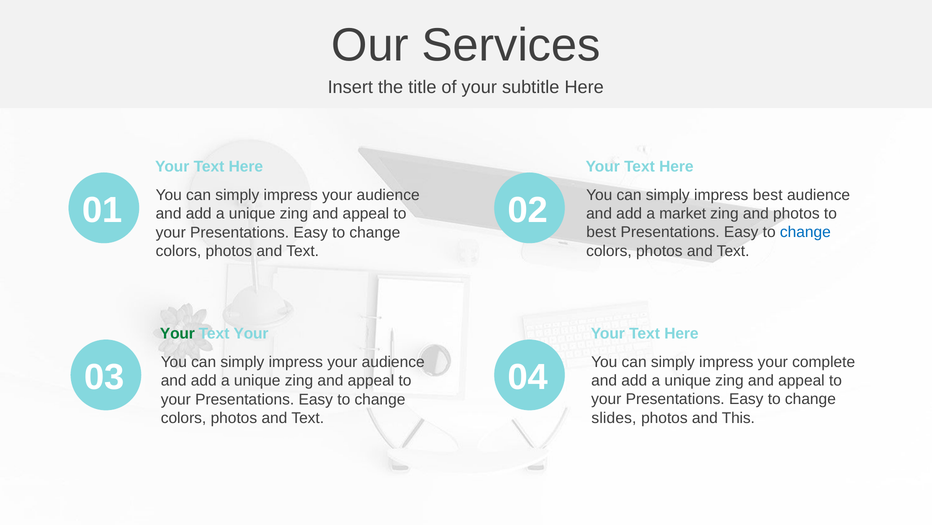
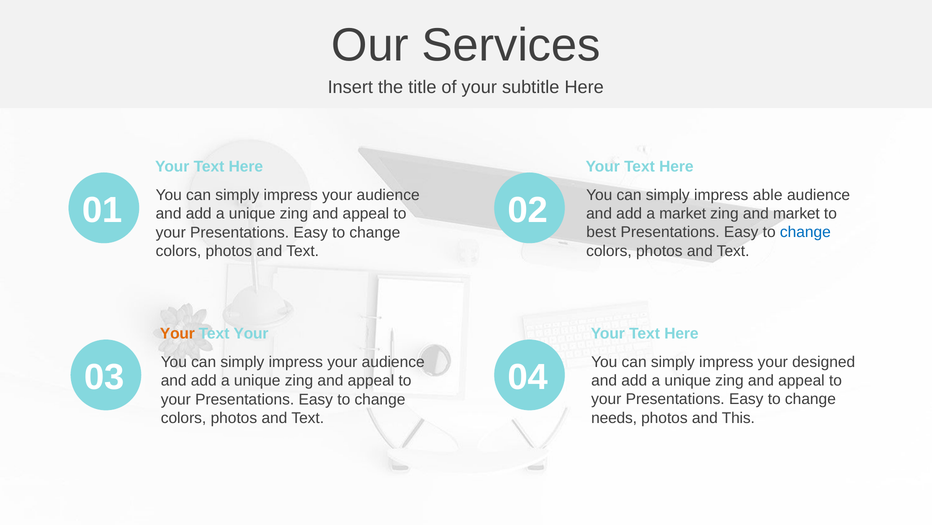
impress best: best -> able (768, 195)
and photos: photos -> market (796, 213)
Your colour: green -> orange (177, 333)
complete: complete -> designed (824, 362)
slides: slides -> needs (614, 417)
